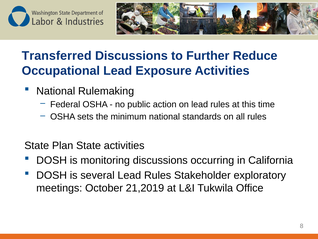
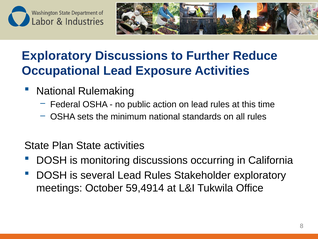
Transferred: Transferred -> Exploratory (57, 56)
21,2019: 21,2019 -> 59,4914 (145, 188)
